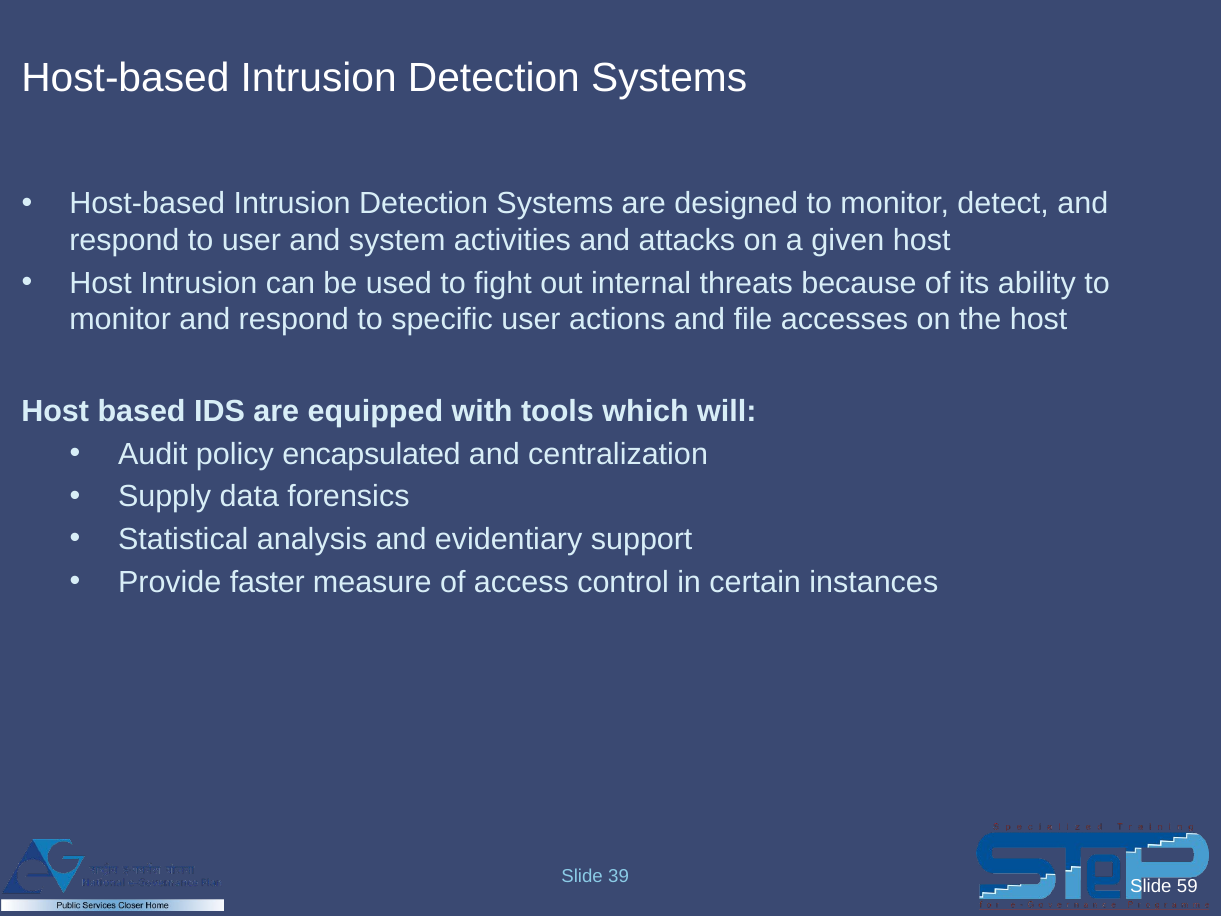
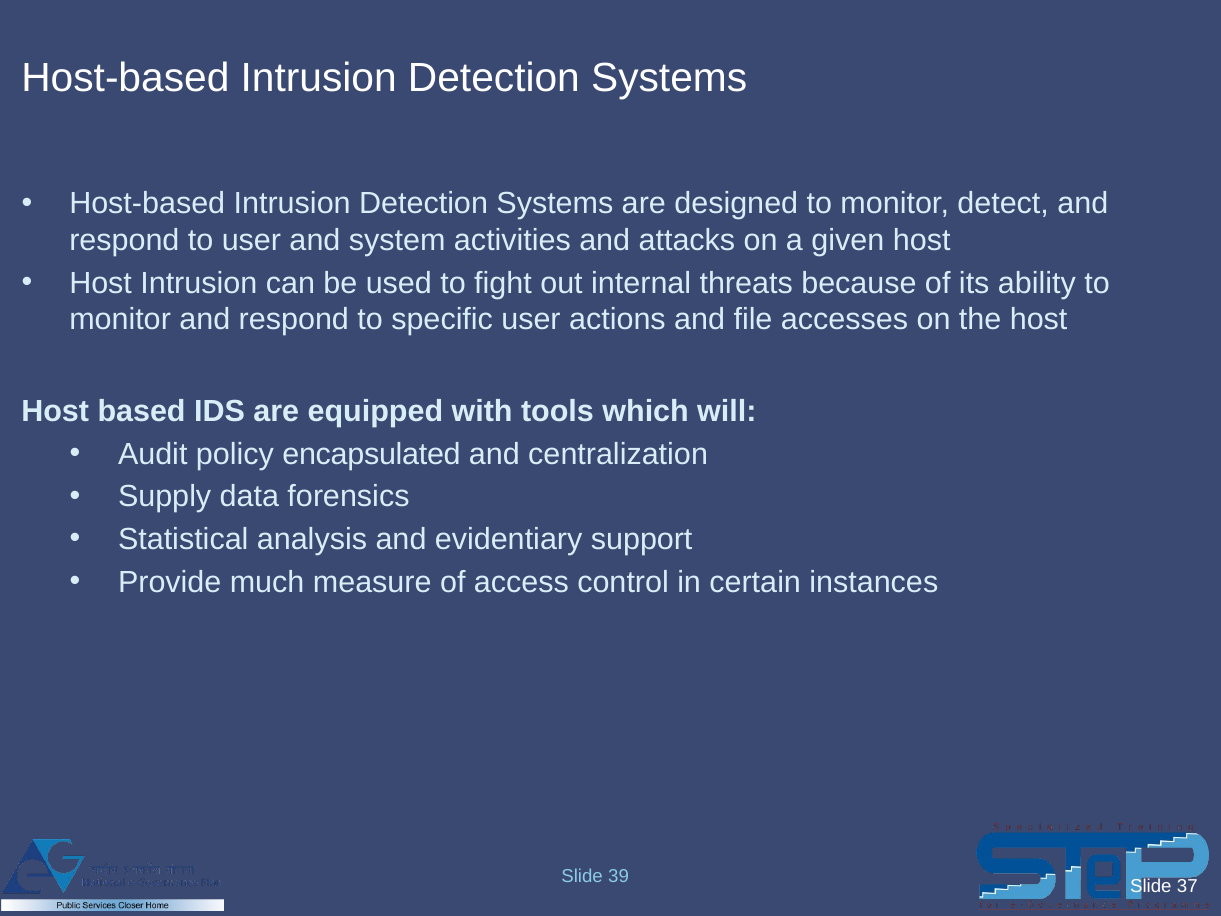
faster: faster -> much (267, 582)
59: 59 -> 37 (1187, 886)
